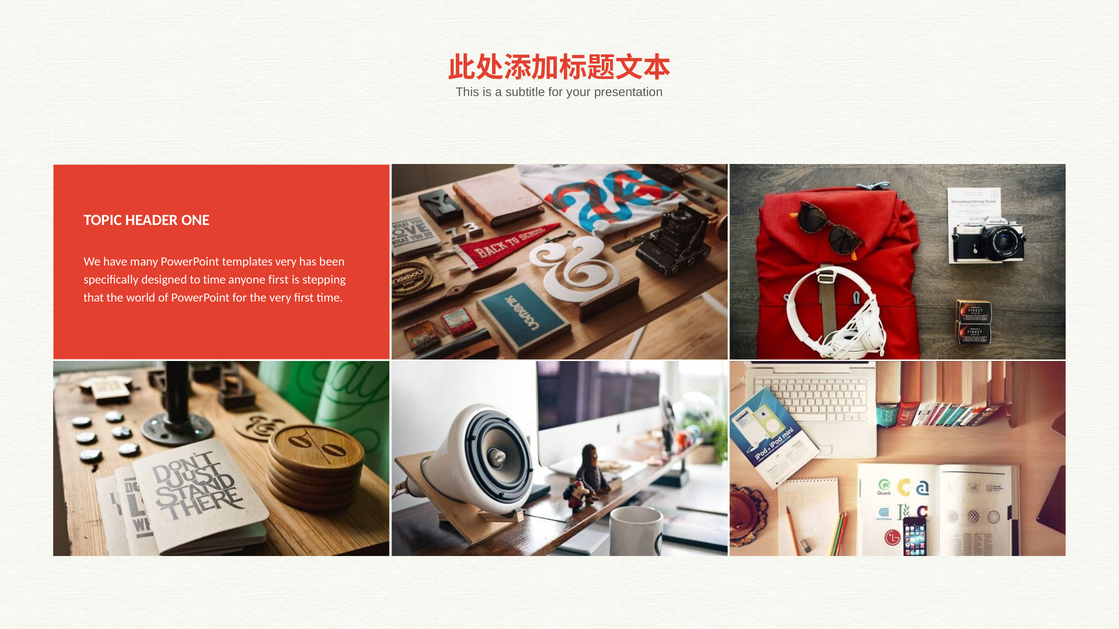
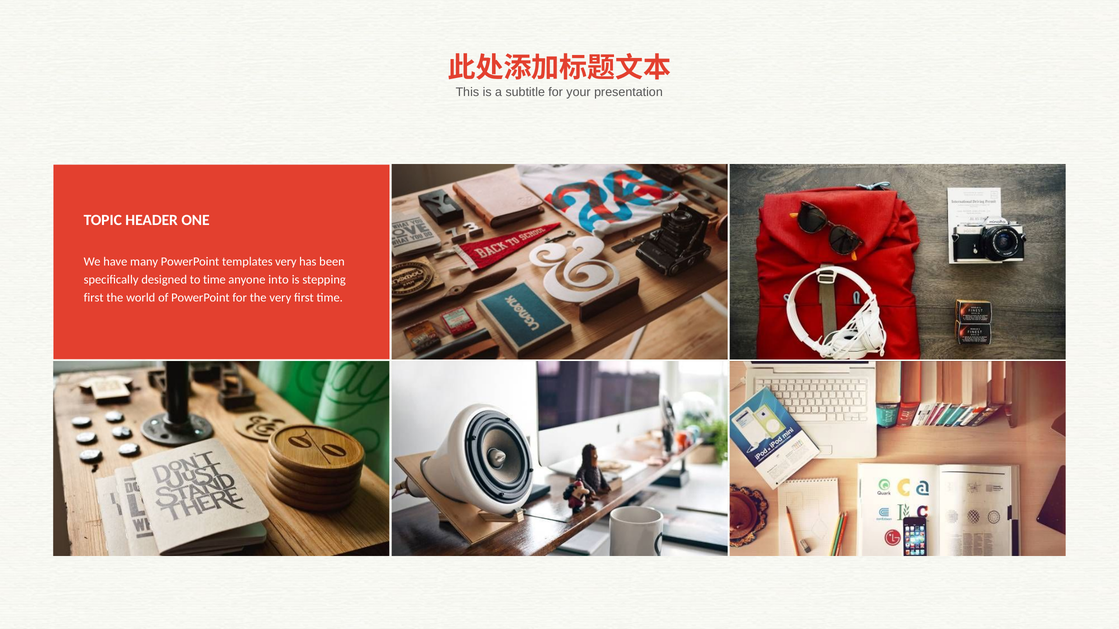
anyone first: first -> into (278, 280)
that: that -> first (94, 298)
